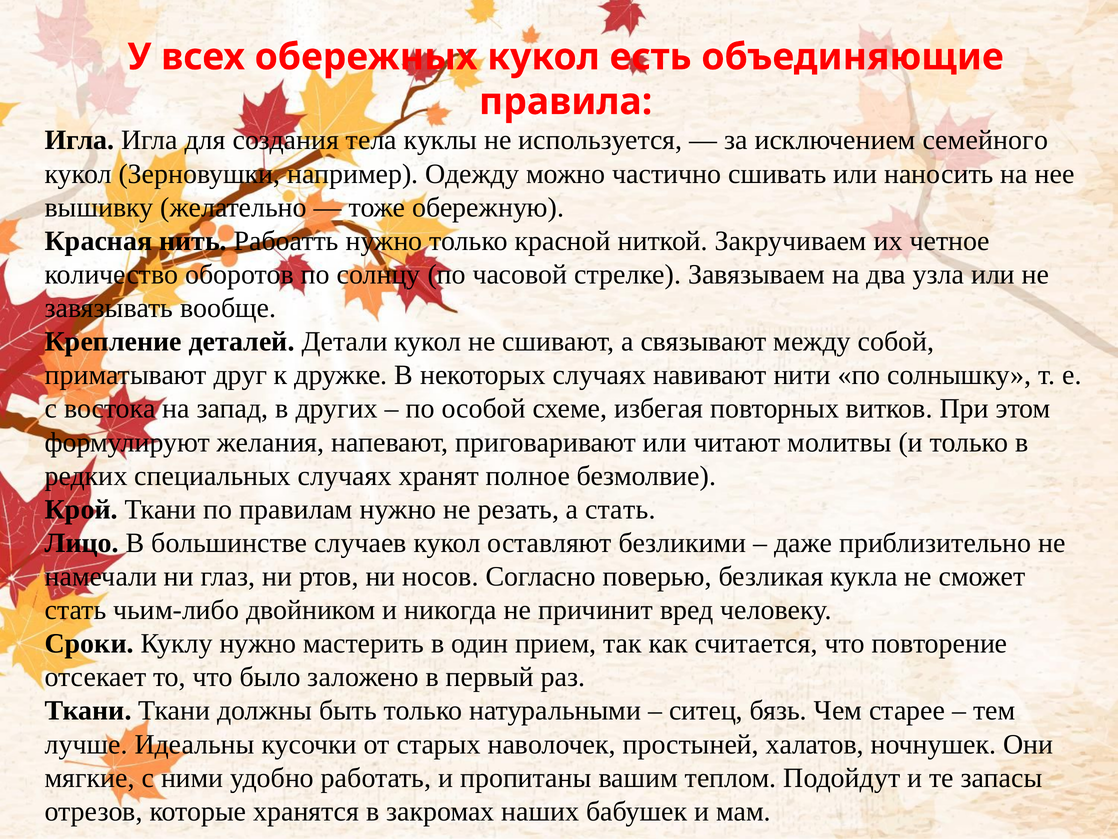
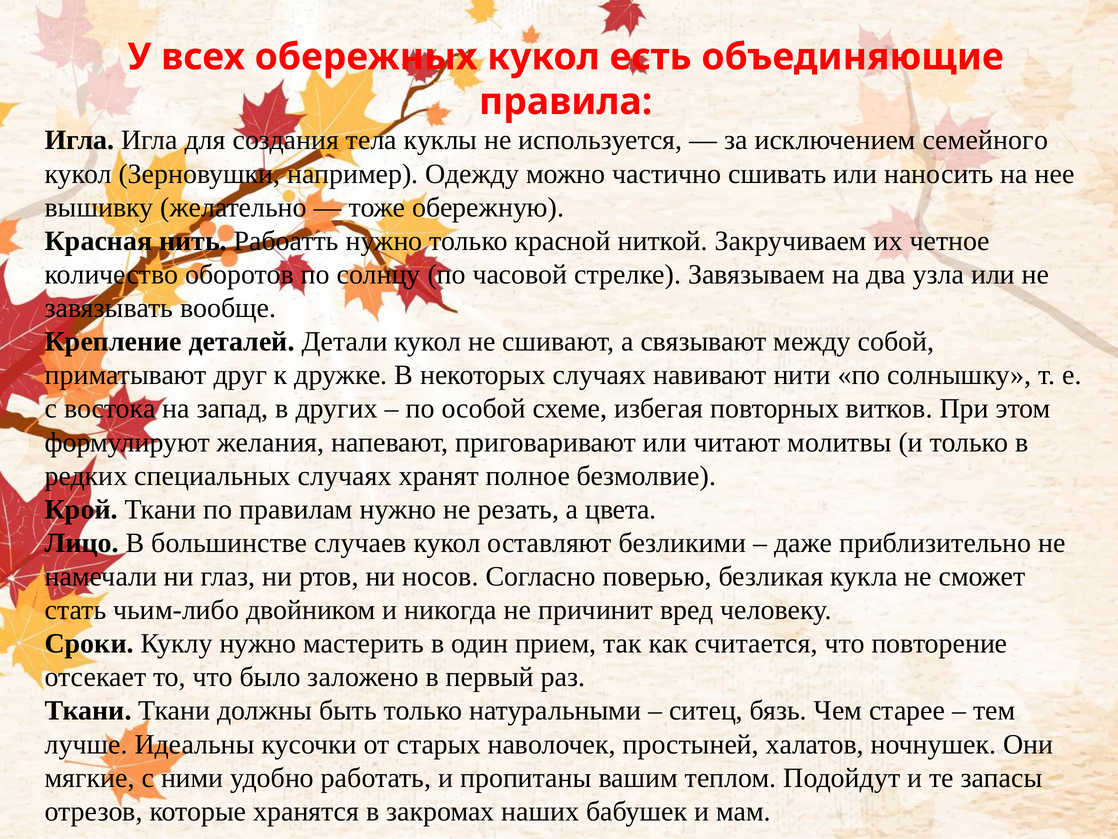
а стать: стать -> цвета (621, 509)
